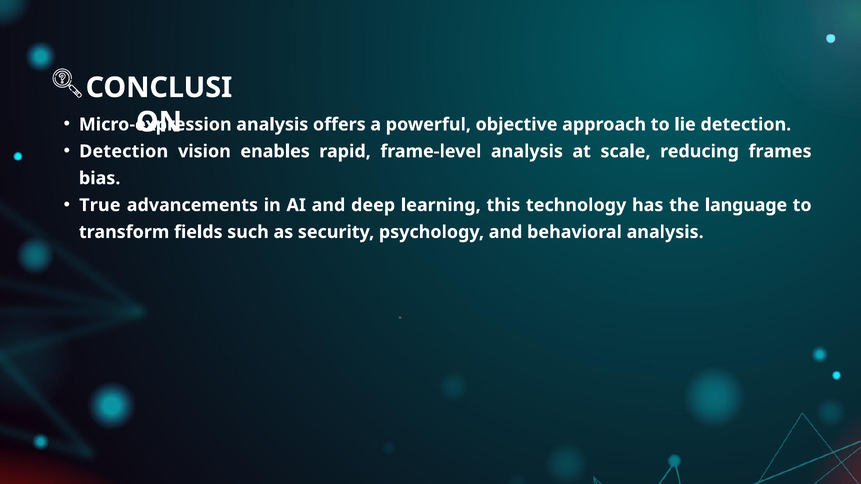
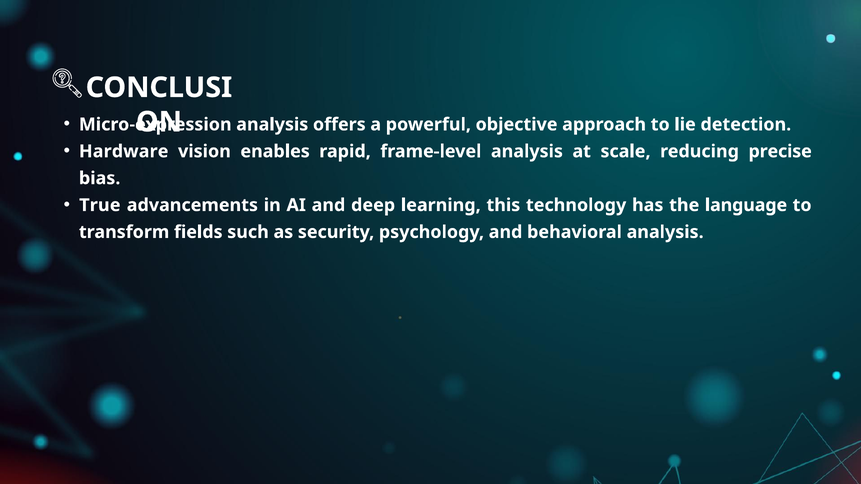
Detection: Detection -> Hardware (124, 151)
frames: frames -> precise (780, 151)
